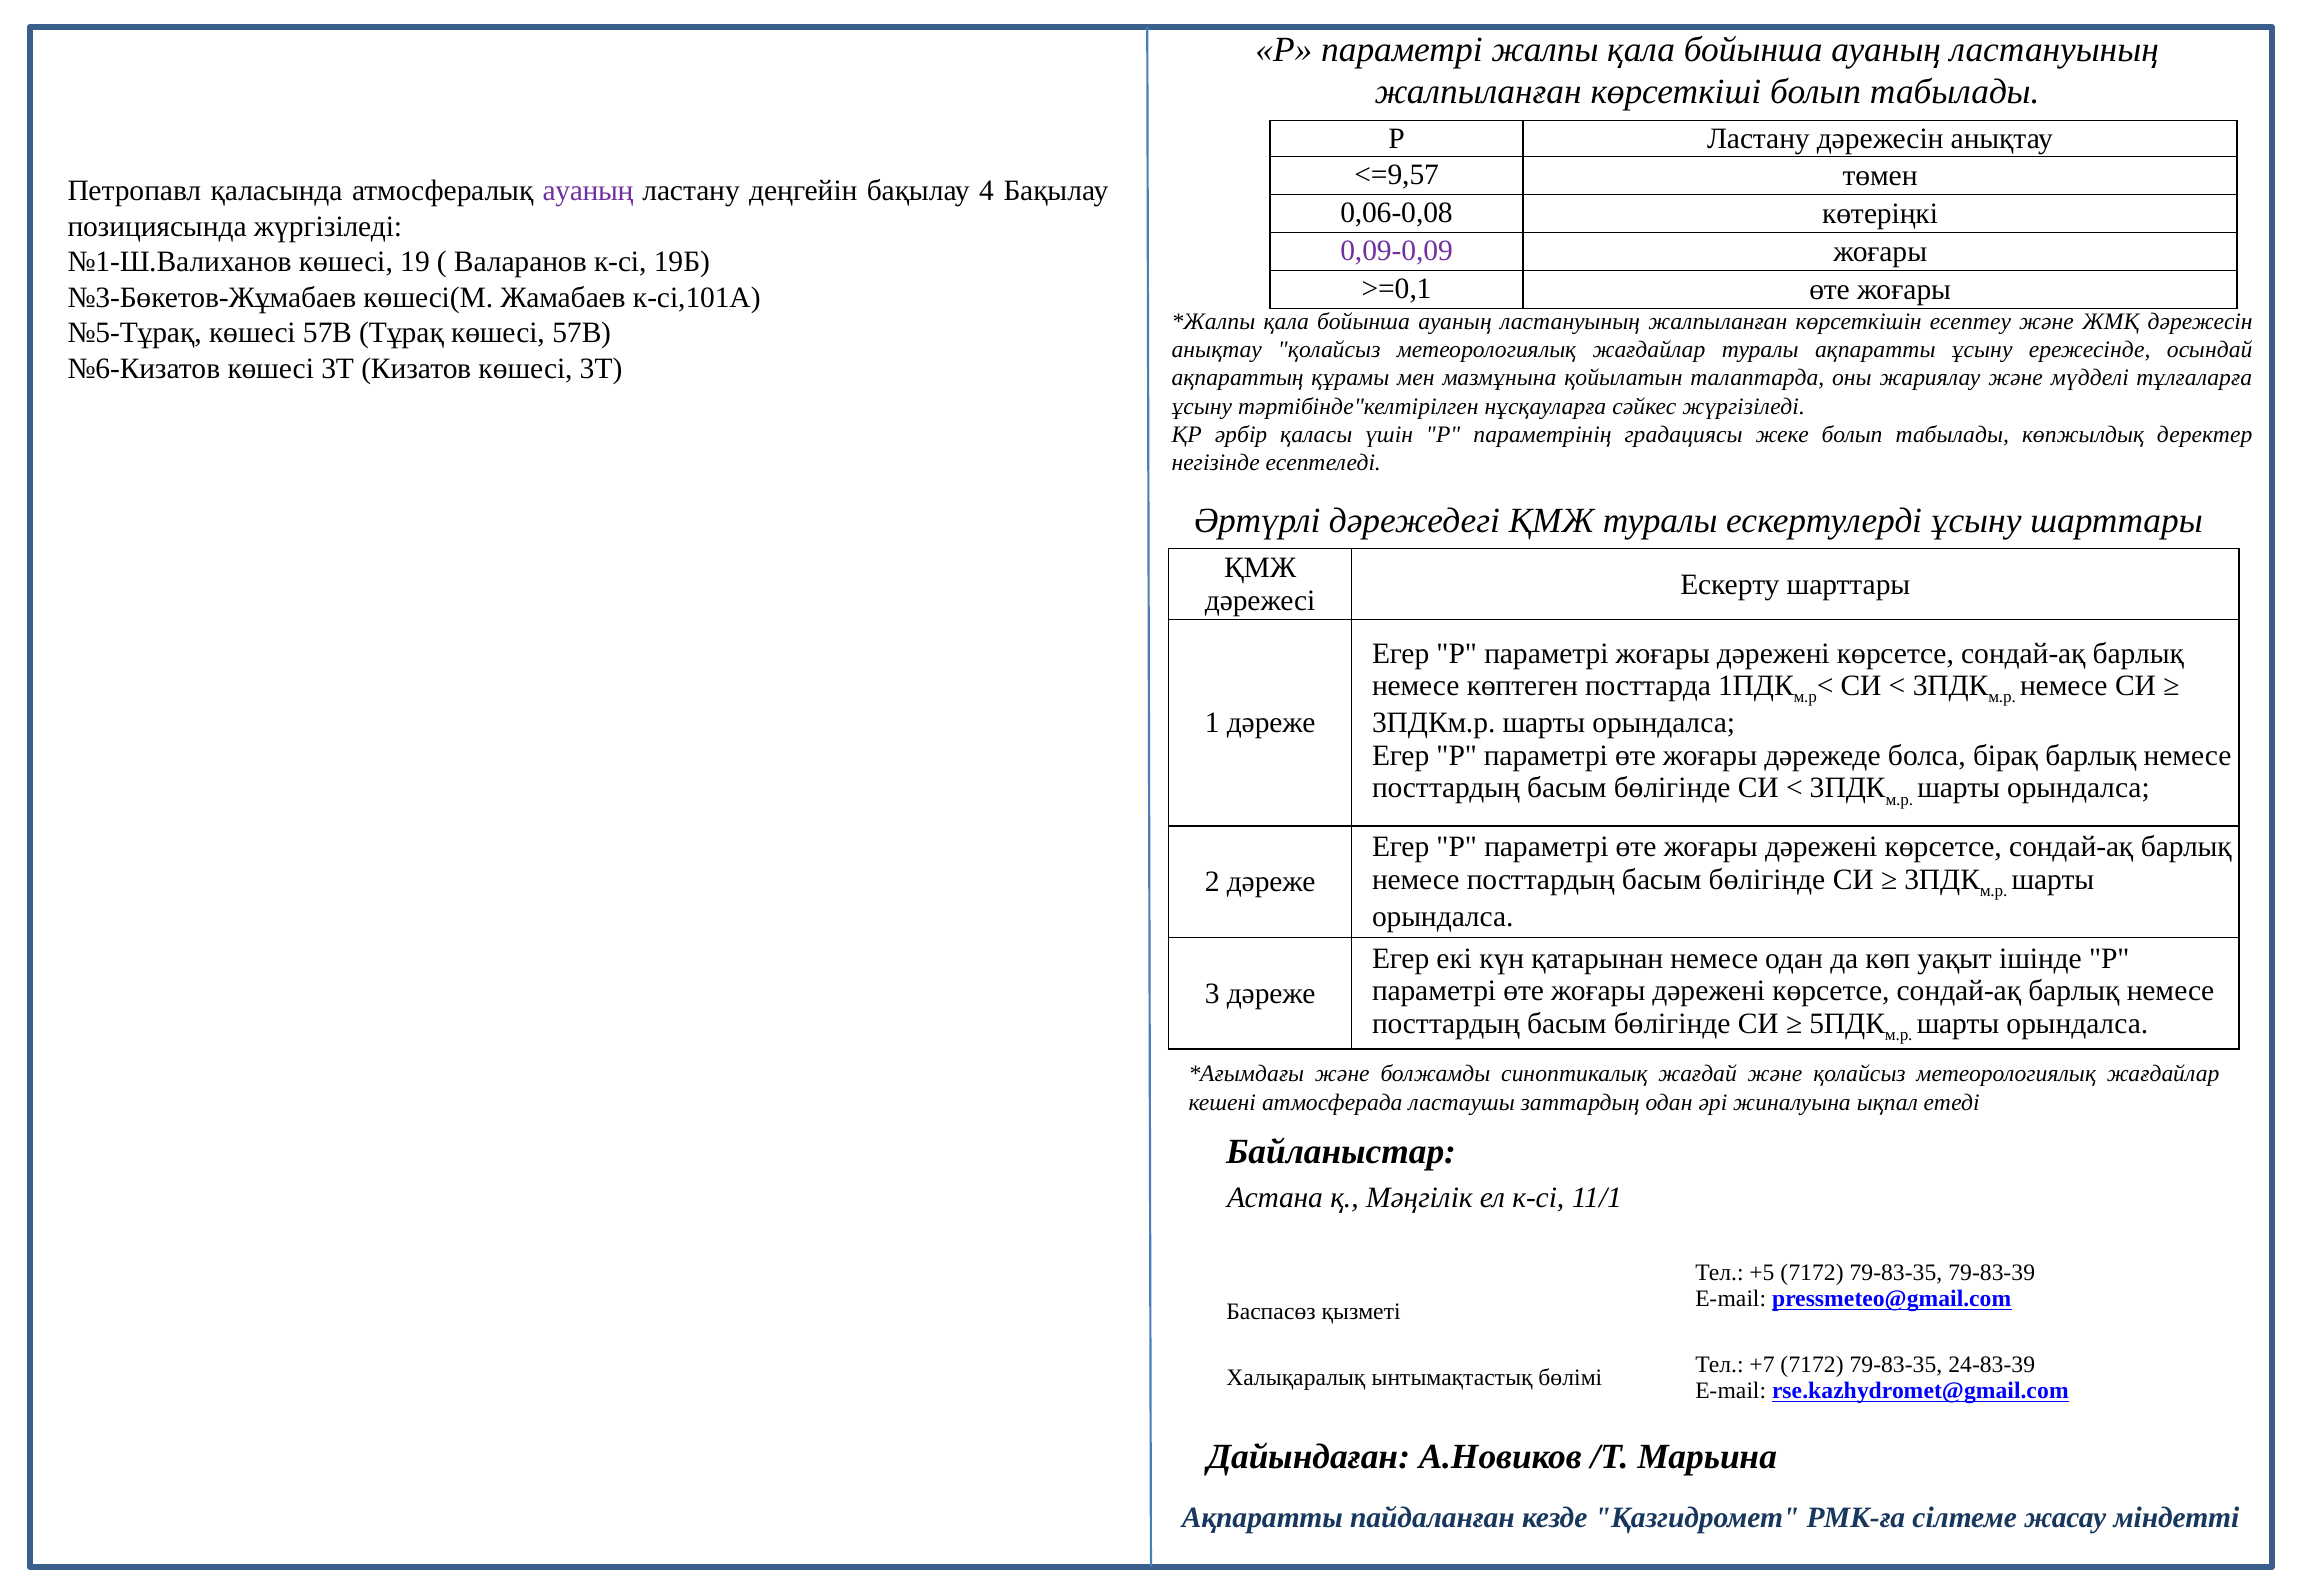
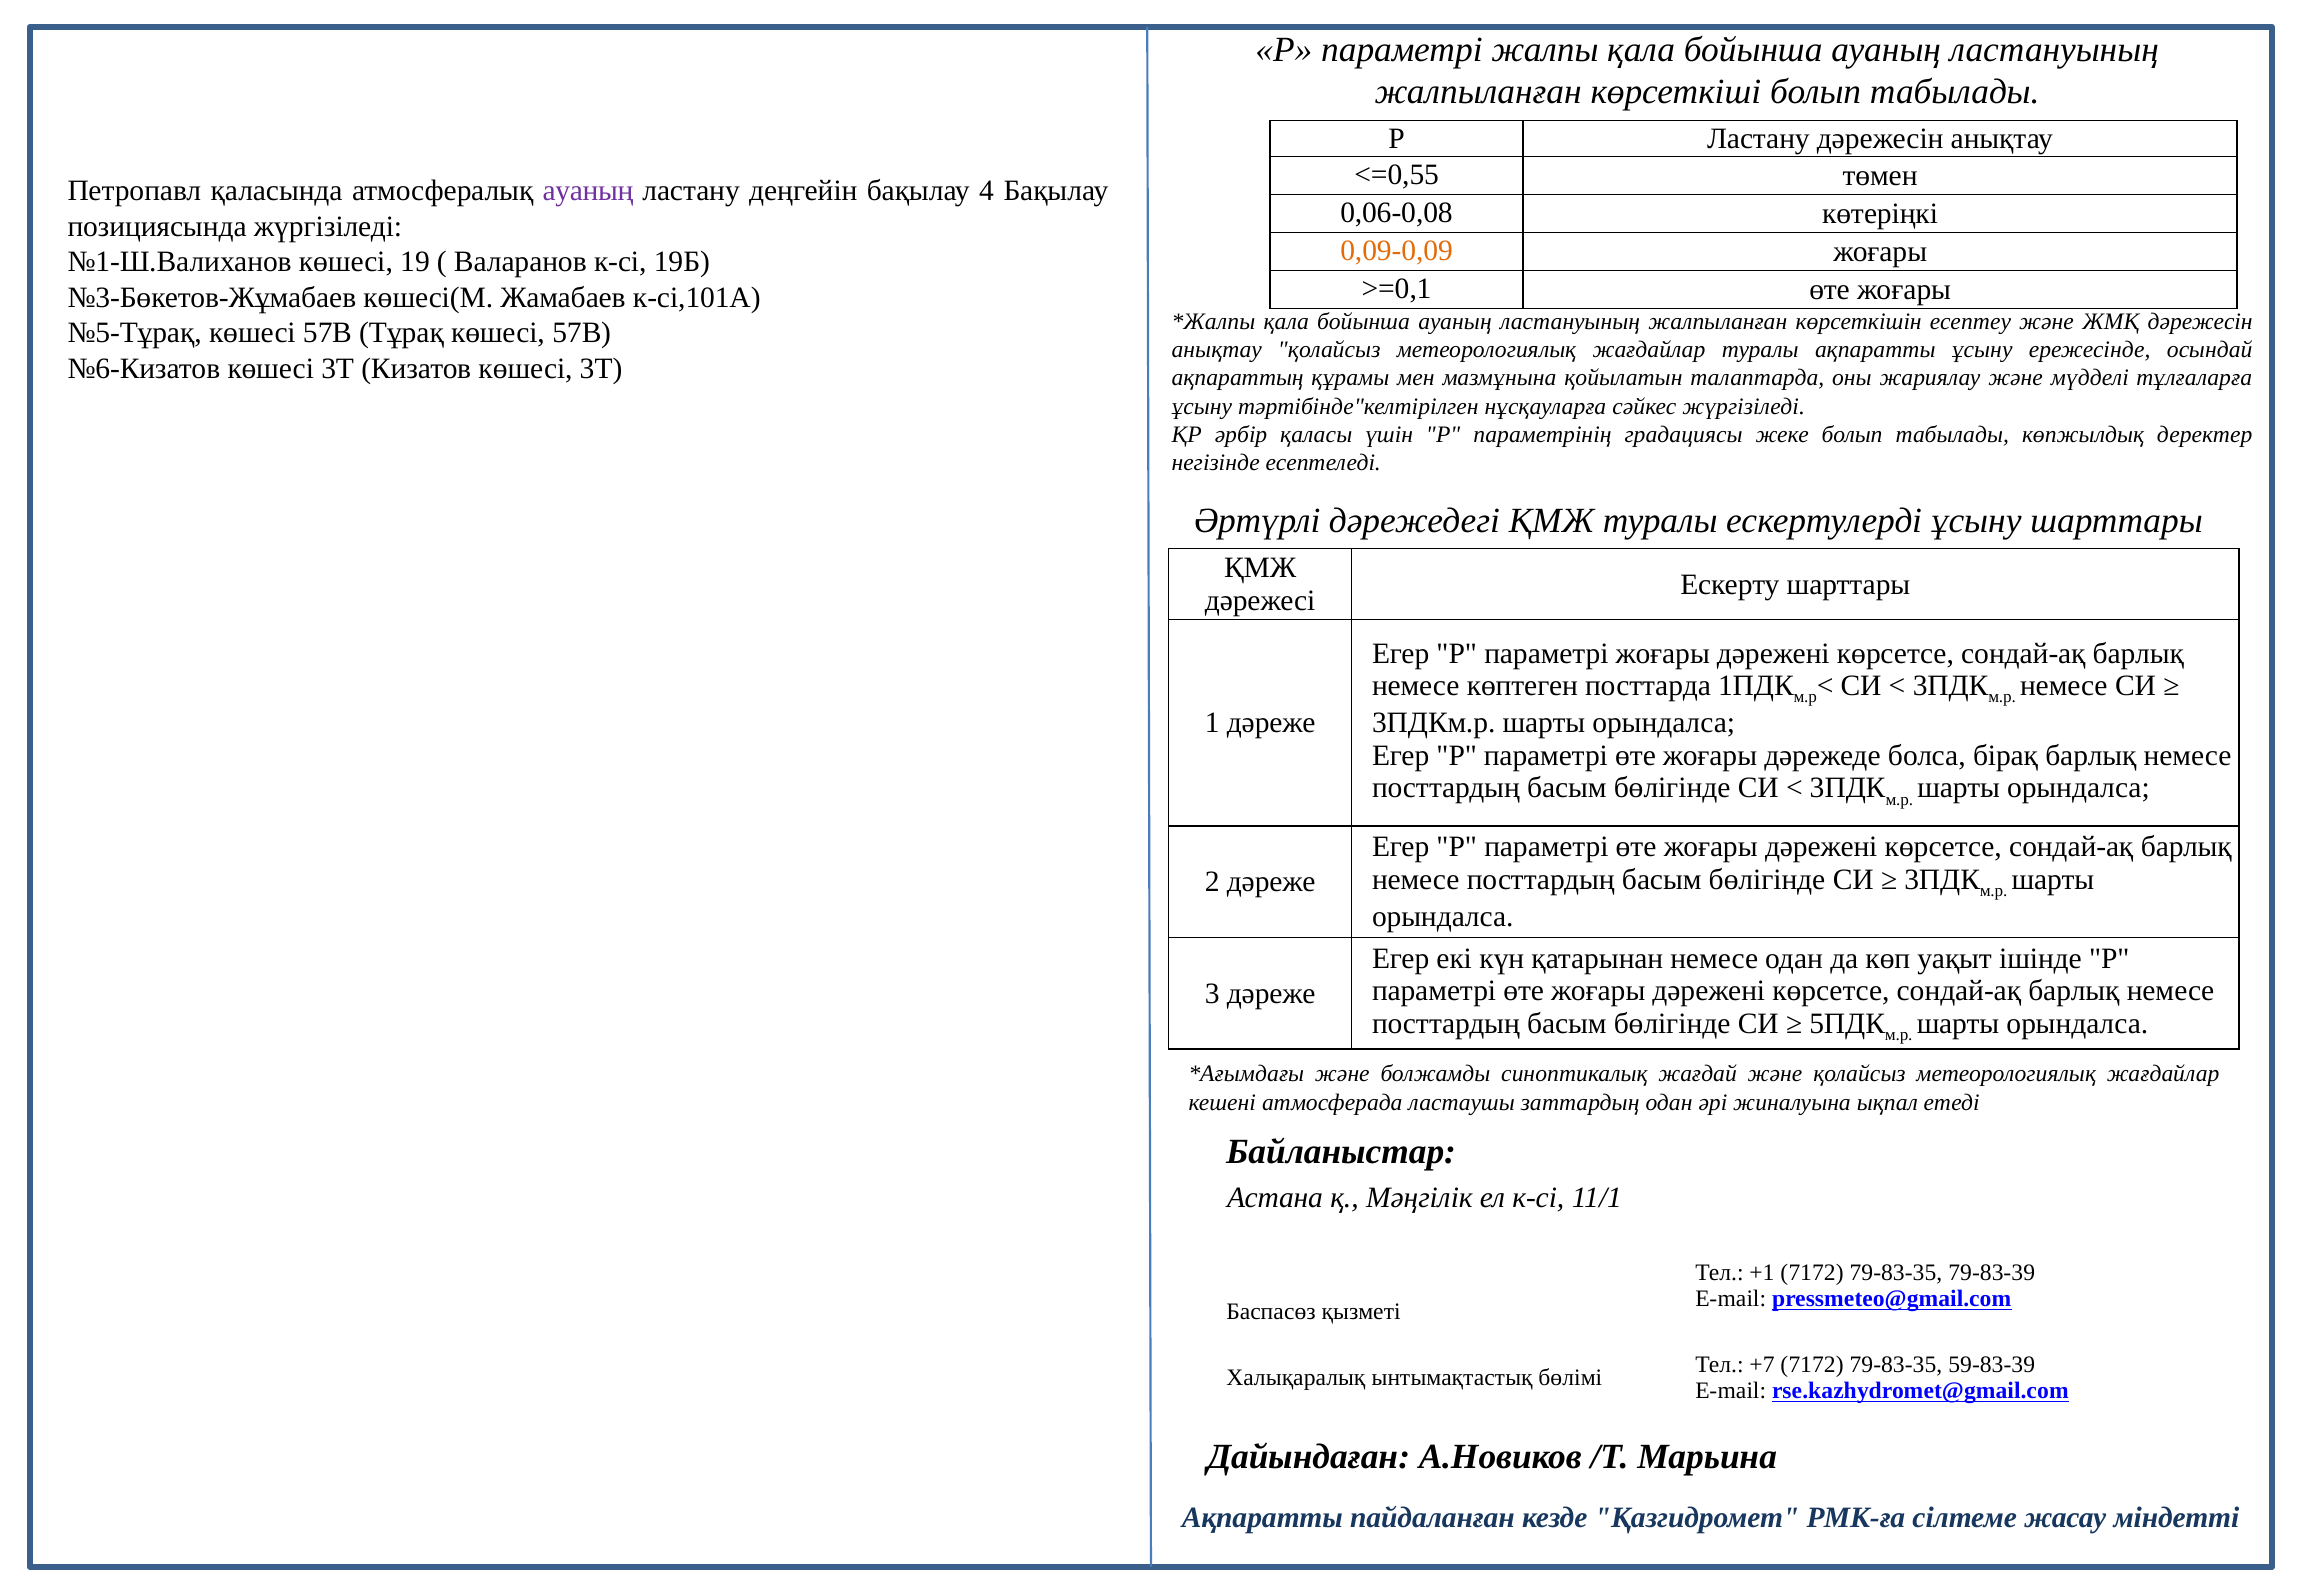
<=9,57: <=9,57 -> <=0,55 (1397, 175)
0,09-0,09 colour: purple -> orange (1397, 251)
+5: +5 -> +1 (1762, 1272)
24-83-39: 24-83-39 -> 59-83-39 (1992, 1364)
